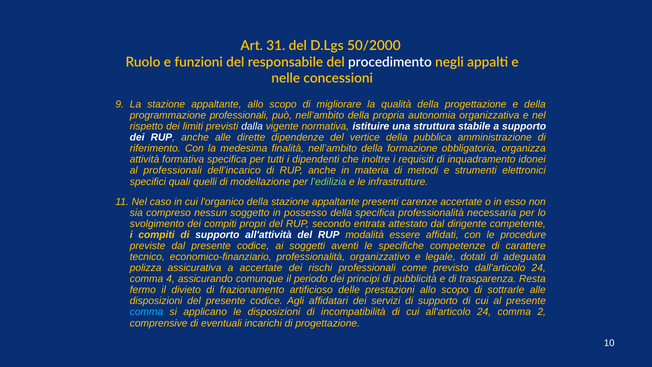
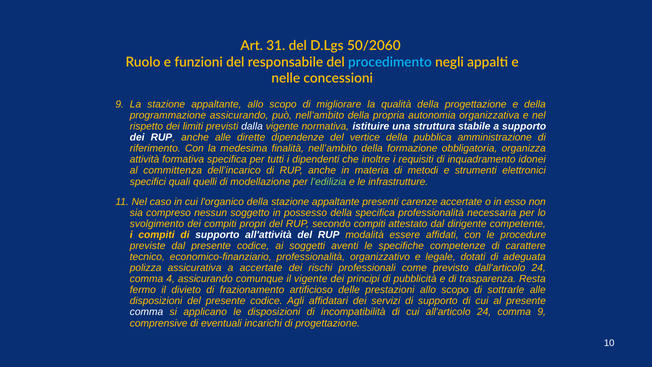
50/2000: 50/2000 -> 50/2060 (374, 46)
procedimento colour: white -> light blue (390, 62)
programmazione professionali: professionali -> assicurando (239, 115)
al professionali: professionali -> committenza (173, 171)
secondo entrata: entrata -> compiti (370, 224)
il periodo: periodo -> vigente (311, 279)
comma colour: light blue -> white (147, 312)
comma 2: 2 -> 9 (542, 312)
